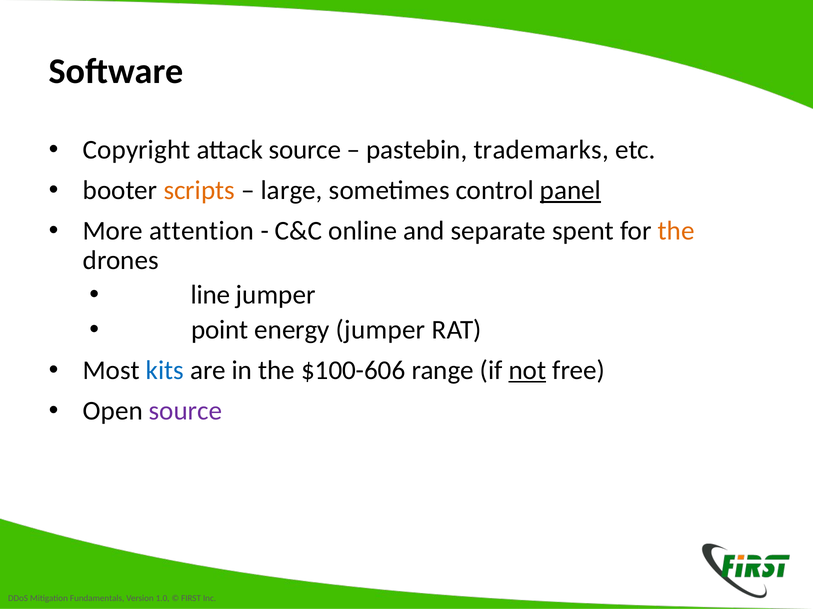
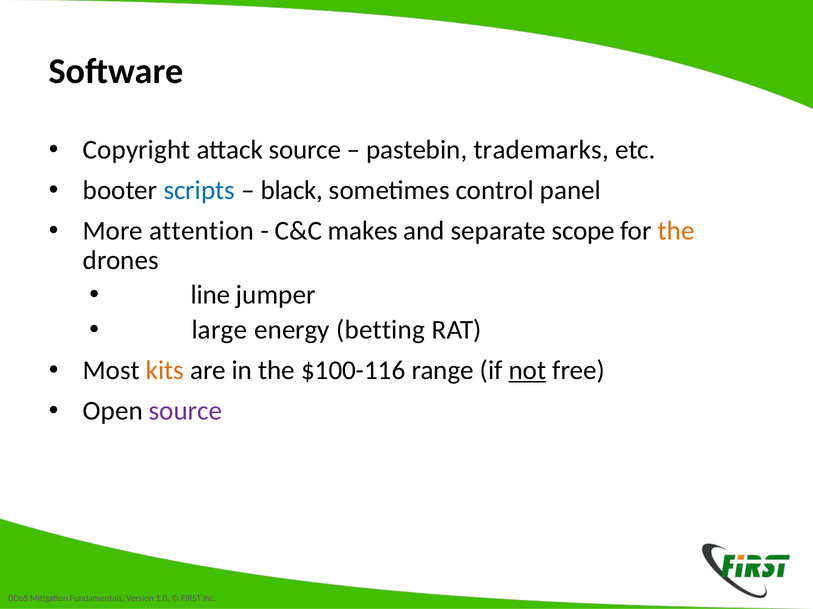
scripts colour: orange -> blue (199, 191)
large: large -> black (292, 191)
panel underline: present -> none (571, 191)
online: online -> makes (363, 231)
spent: spent -> scope (583, 231)
point: point -> large (219, 330)
energy jumper: jumper -> betting (381, 330)
kits colour: blue -> orange (165, 371)
$100-606: $100-606 -> $100-116 (353, 371)
